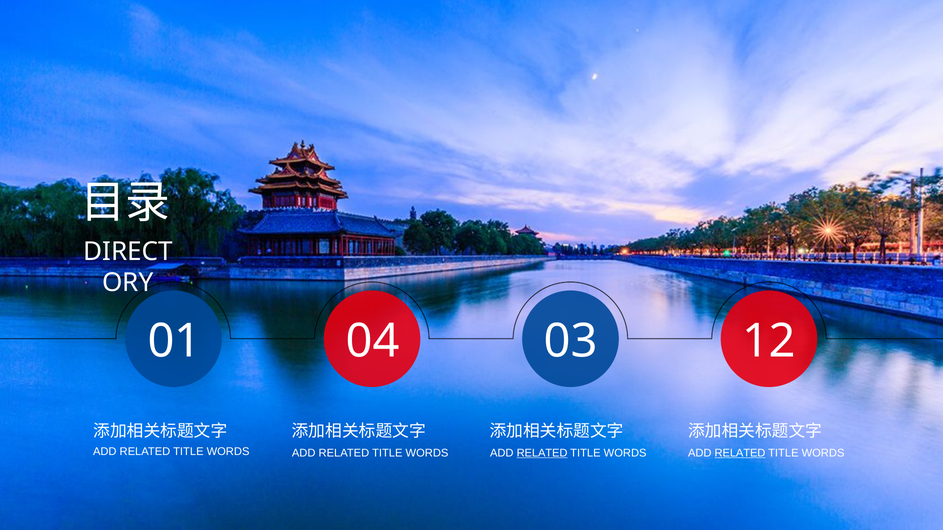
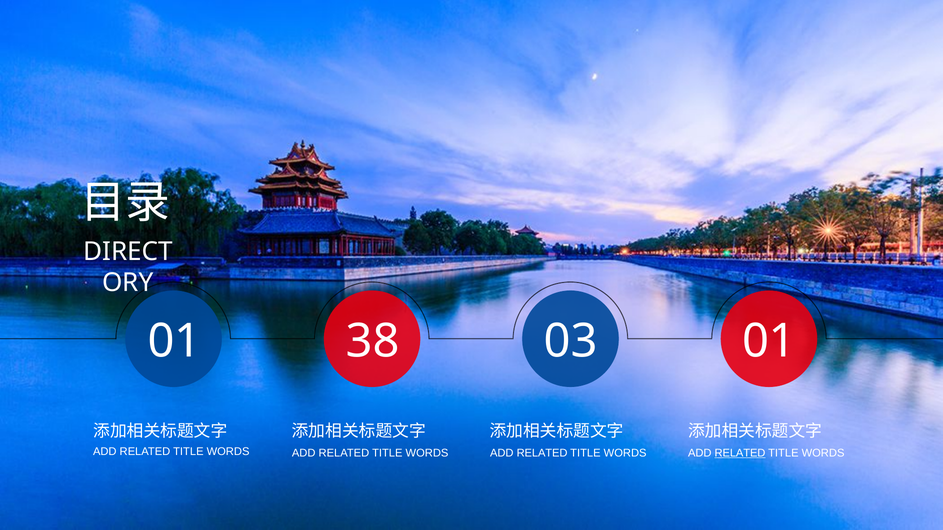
04: 04 -> 38 (373, 342)
03 12: 12 -> 01 (769, 342)
RELATED underline: present -> none (542, 453)
